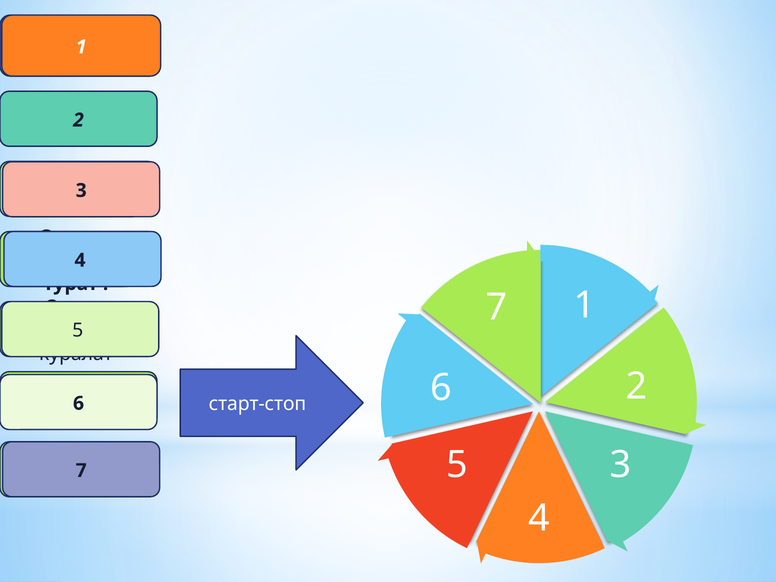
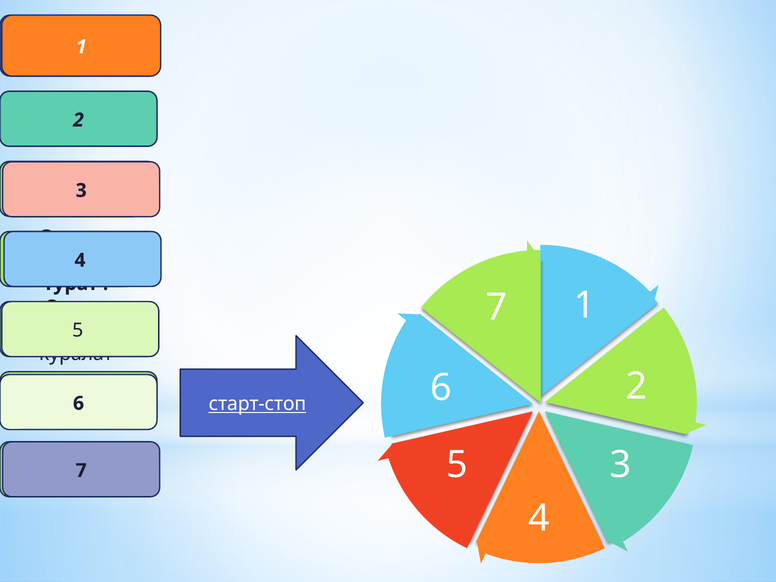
старт-стоп underline: none -> present (257, 404)
